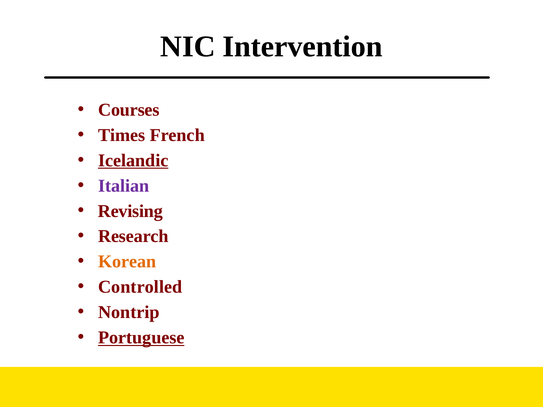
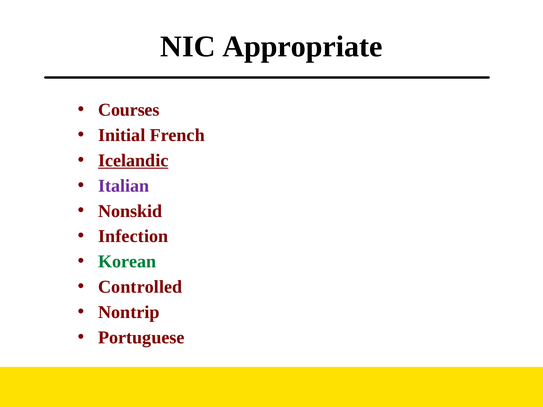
Intervention: Intervention -> Appropriate (303, 46)
Times: Times -> Initial (122, 135)
Revising: Revising -> Nonskid (130, 211)
Research: Research -> Infection (133, 236)
Korean colour: orange -> green (127, 262)
Portuguese underline: present -> none (141, 338)
